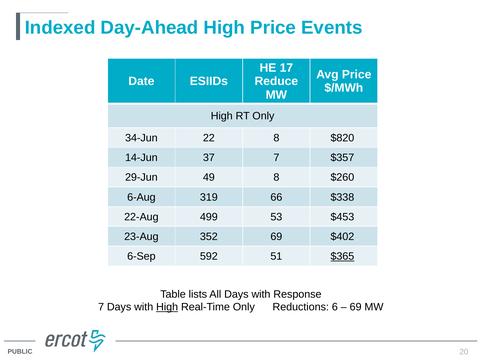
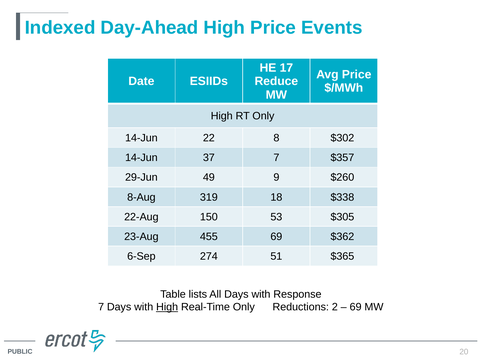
34-Jun: 34-Jun -> 14-Jun (141, 138)
$820: $820 -> $302 (342, 138)
49 8: 8 -> 9 (276, 178)
6-Aug: 6-Aug -> 8-Aug (141, 197)
66: 66 -> 18 (276, 197)
499: 499 -> 150 (209, 217)
$453: $453 -> $305 (342, 217)
352: 352 -> 455 (209, 237)
$402: $402 -> $362 (342, 237)
592: 592 -> 274 (209, 257)
$365 underline: present -> none (342, 257)
6: 6 -> 2 (335, 308)
